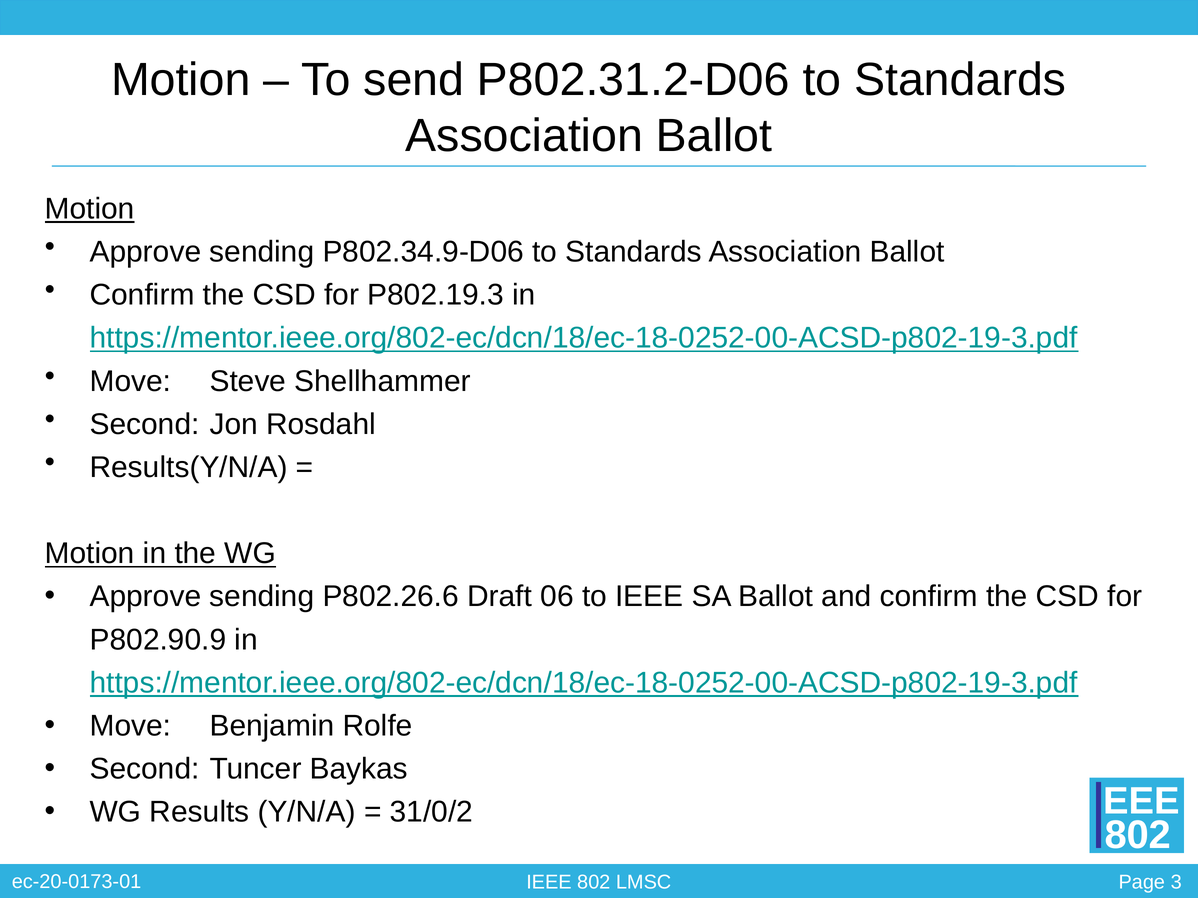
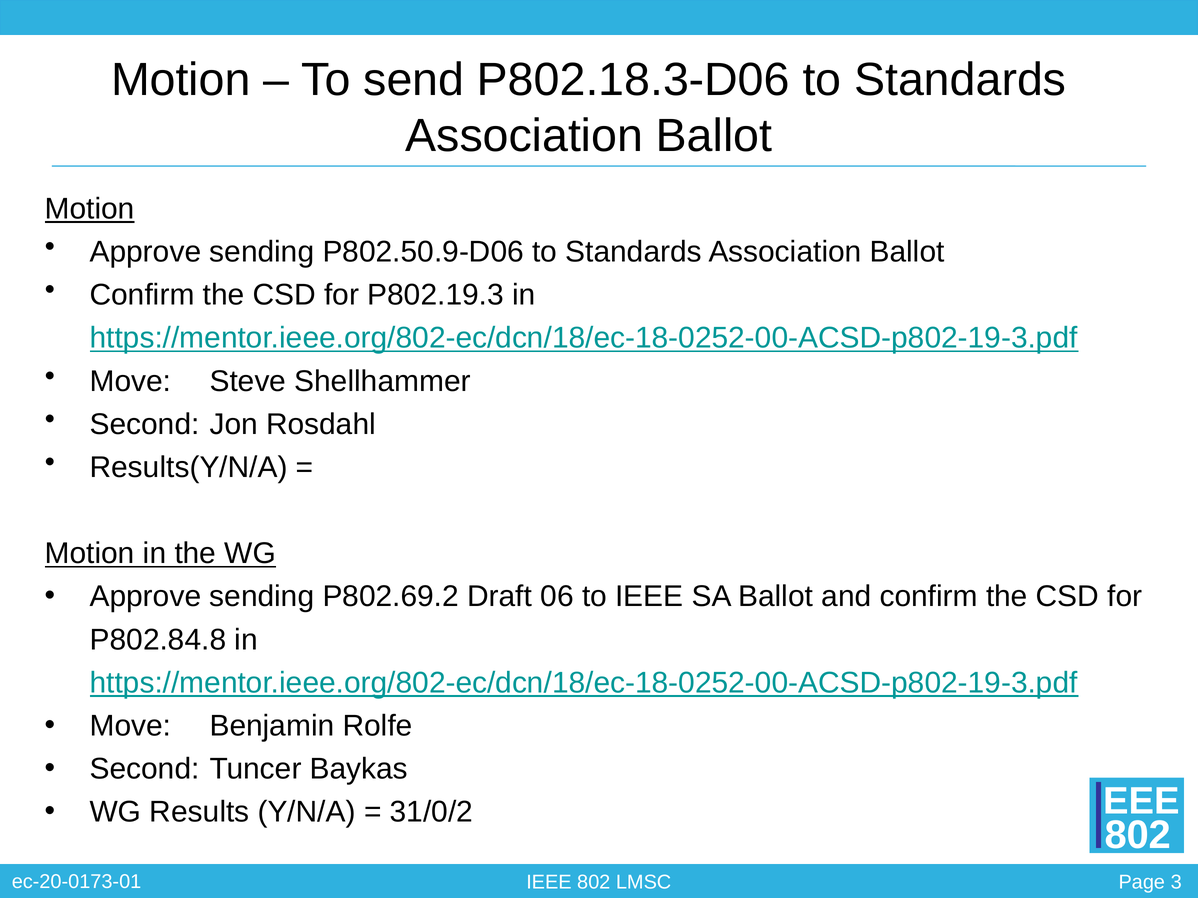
P802.31.2-D06: P802.31.2-D06 -> P802.18.3-D06 (633, 80)
P802.34.9-D06: P802.34.9-D06 -> P802.50.9-D06 (423, 252)
P802.26.6: P802.26.6 -> P802.69.2 (391, 597)
P802.90.9: P802.90.9 -> P802.84.8 (158, 640)
